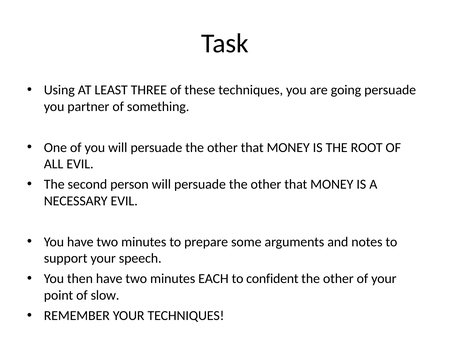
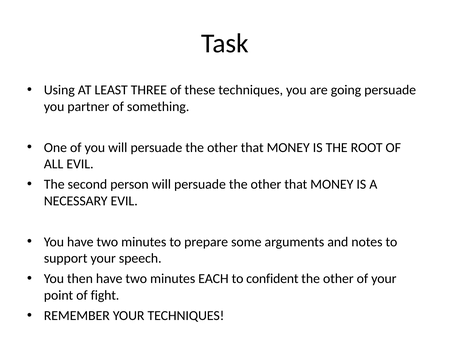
slow: slow -> fight (105, 296)
